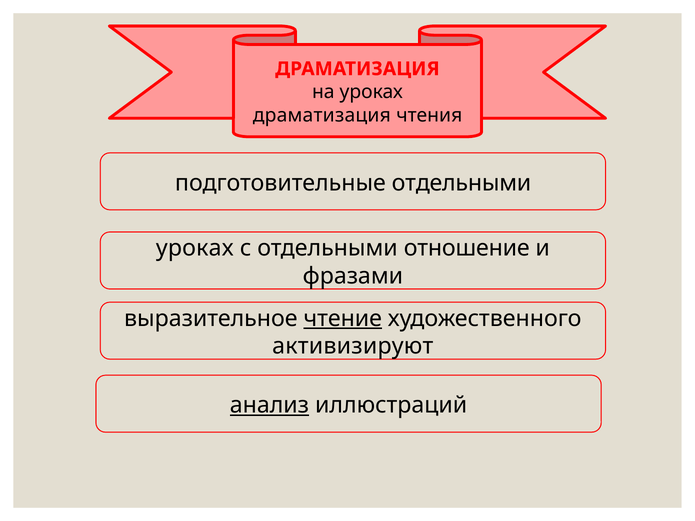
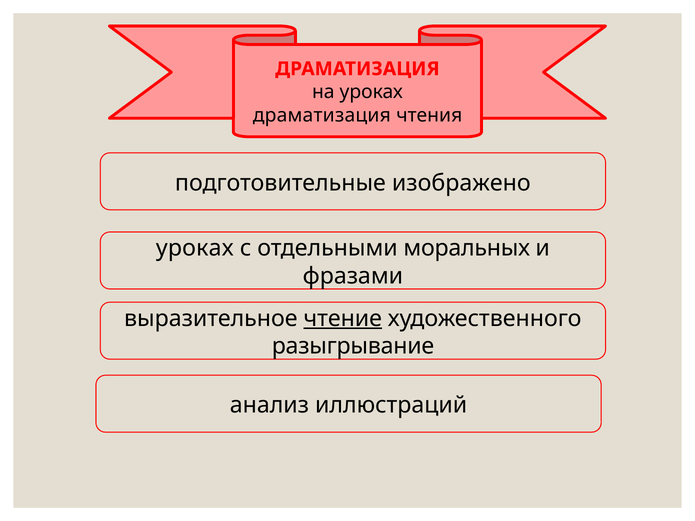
подготовительные отдельными: отдельными -> изображено (461, 183)
отношение: отношение -> моральных (467, 248)
активизируют: активизируют -> разыгрывание (353, 346)
анализ underline: present -> none (269, 405)
